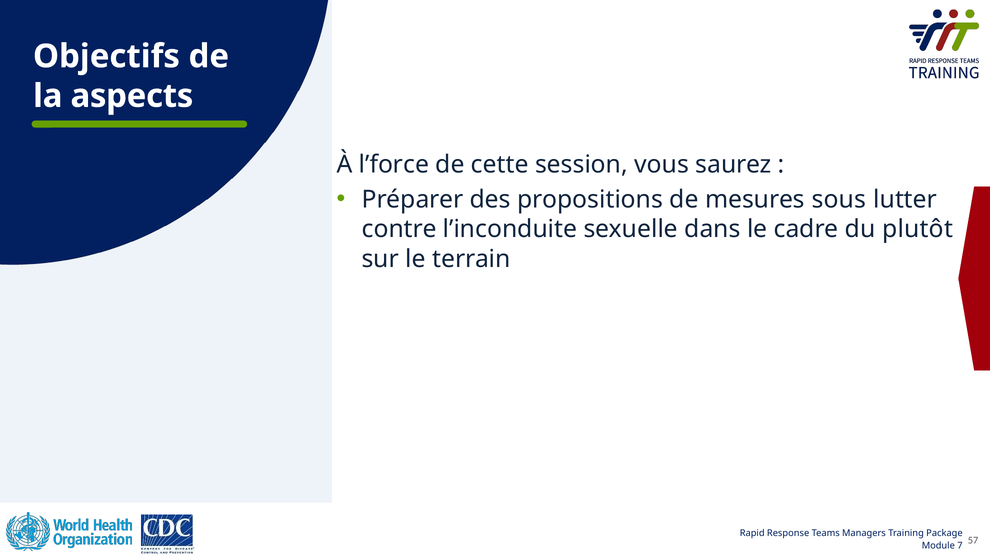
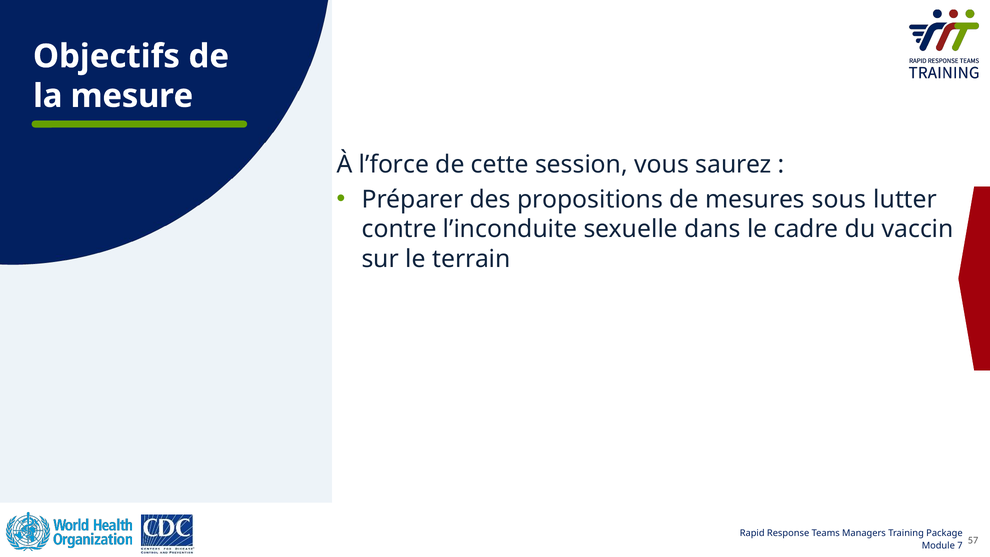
aspects: aspects -> mesure (132, 96)
plutôt: plutôt -> vaccin (918, 229)
